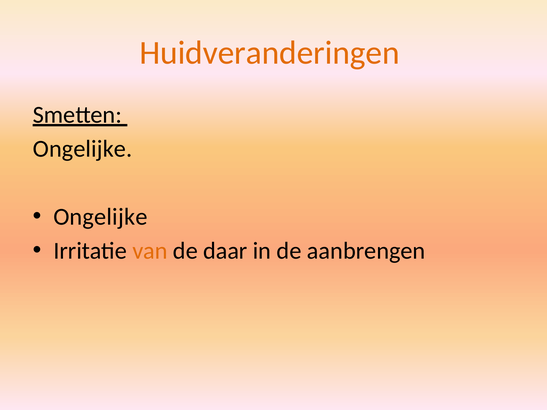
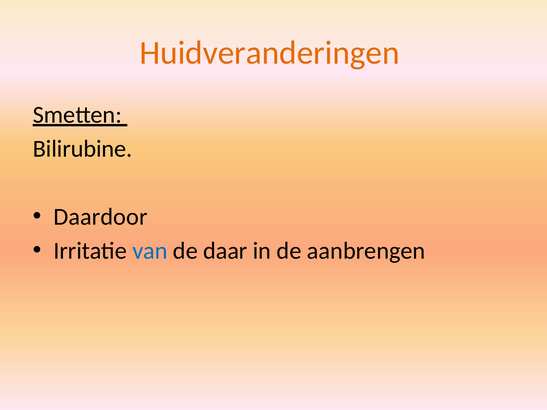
Ongelijke: Ongelijke -> Bilirubine (83, 149)
Ongelijke: Ongelijke -> Daardoor (100, 217)
van colour: orange -> blue (150, 251)
